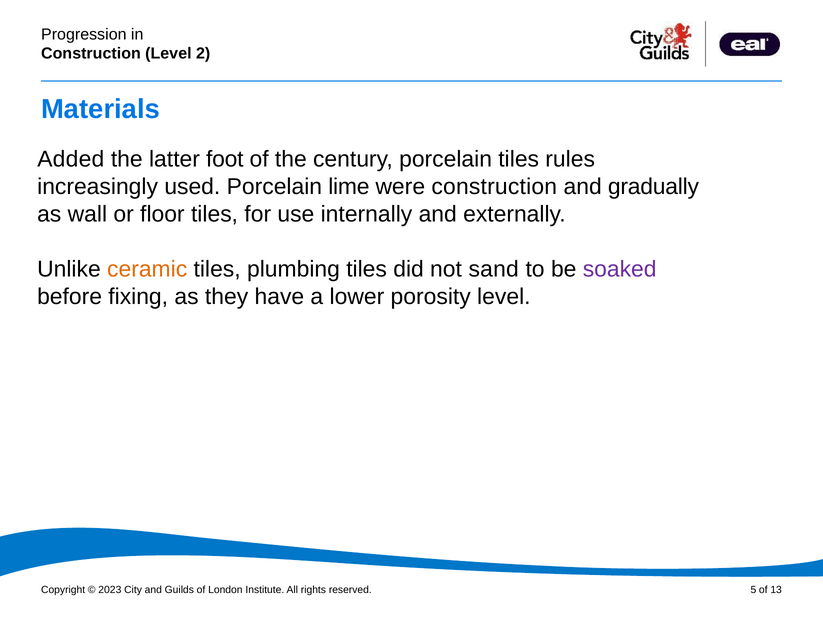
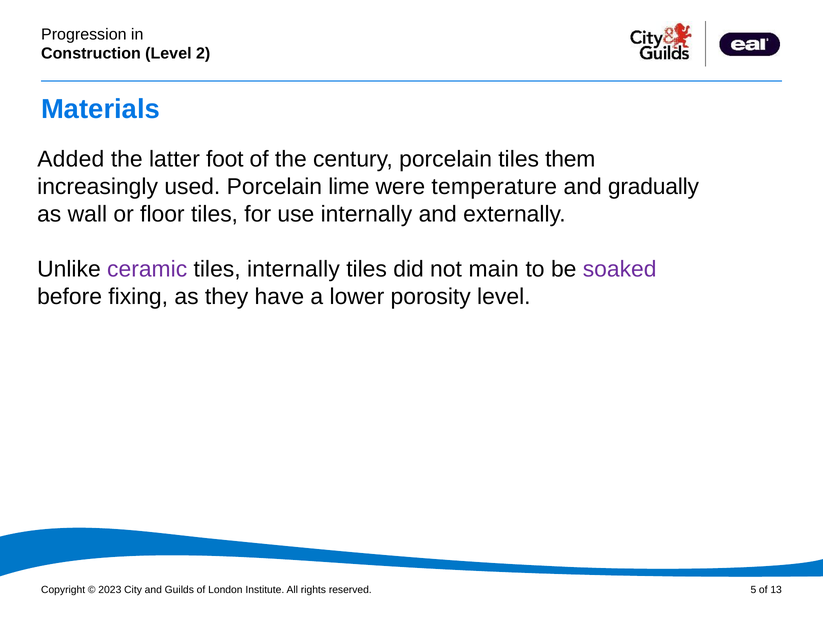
rules: rules -> them (570, 159)
were construction: construction -> temperature (494, 187)
ceramic colour: orange -> purple (147, 269)
tiles plumbing: plumbing -> internally (293, 269)
sand: sand -> main (494, 269)
